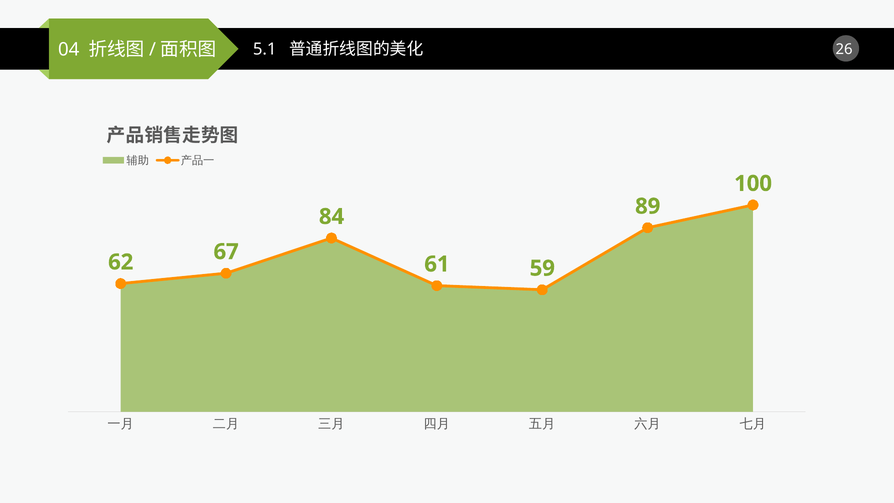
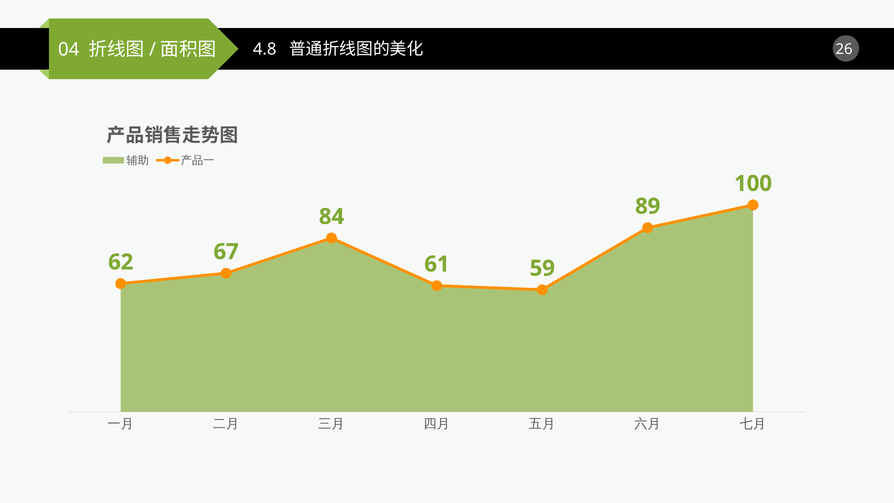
5.1: 5.1 -> 4.8 (265, 49)
